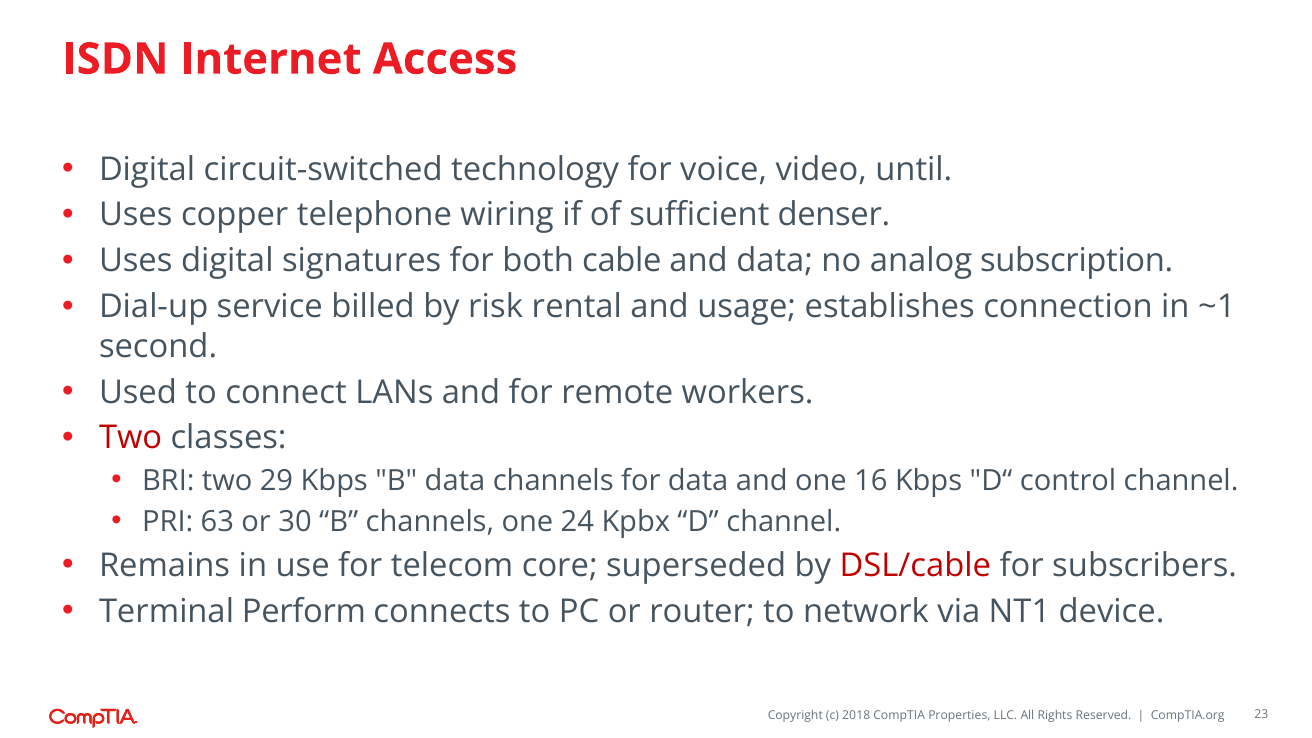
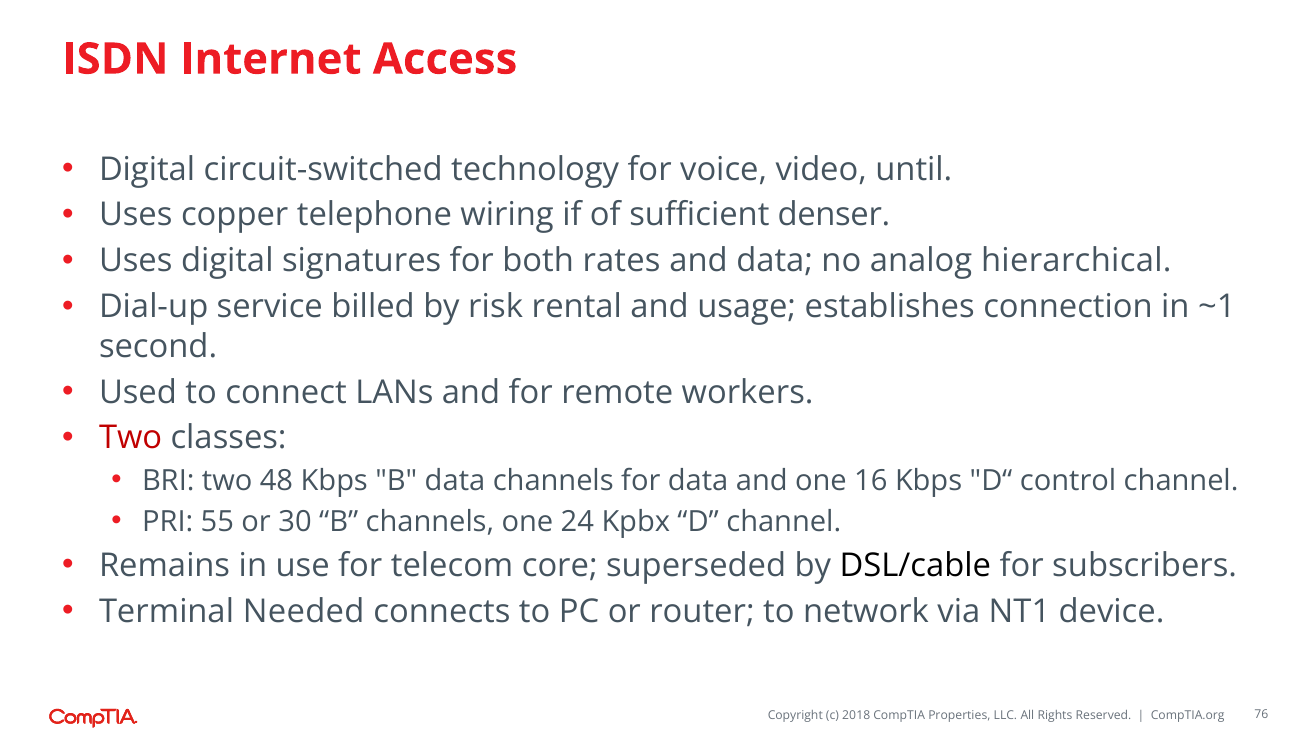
cable: cable -> rates (622, 261)
subscription: subscription -> hierarchical (1076, 261)
29: 29 -> 48 (276, 481)
63: 63 -> 55 (217, 522)
DSL/cable colour: red -> black (915, 566)
Perform: Perform -> Needed (304, 612)
23: 23 -> 76 (1261, 715)
